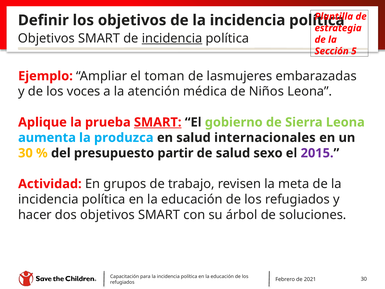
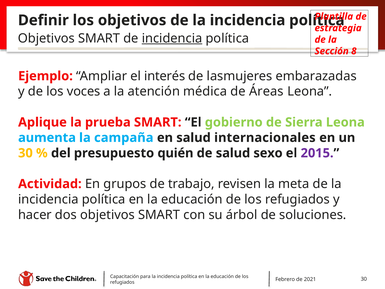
5: 5 -> 8 (354, 51)
toman: toman -> interés (165, 76)
Niños: Niños -> Áreas (266, 91)
SMART underline: present -> none (158, 122)
produzca: produzca -> campaña (124, 138)
partir: partir -> quién (175, 153)
